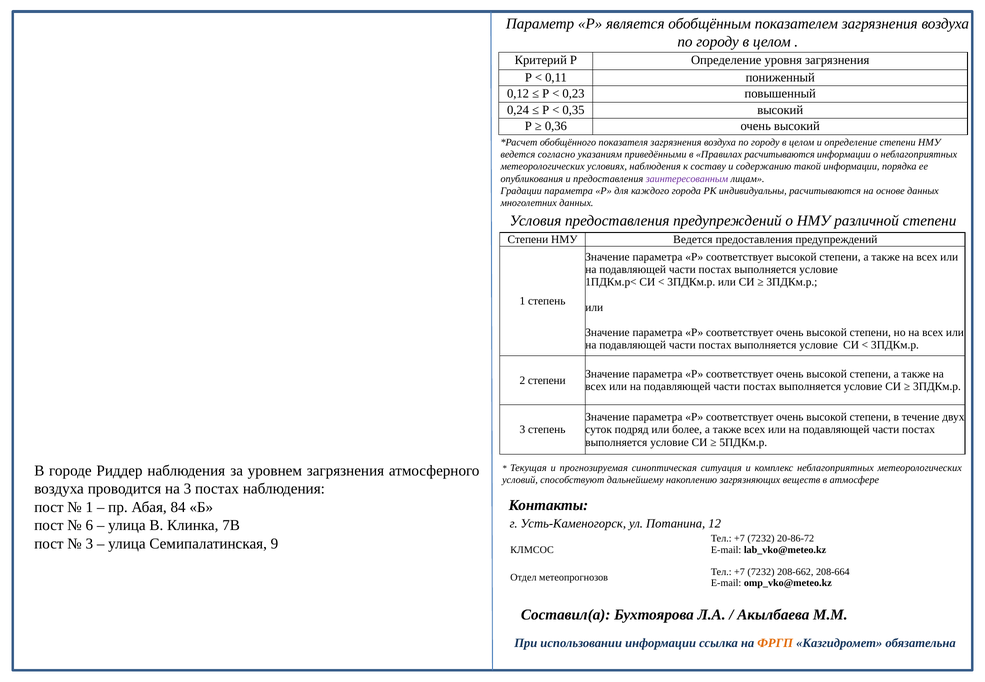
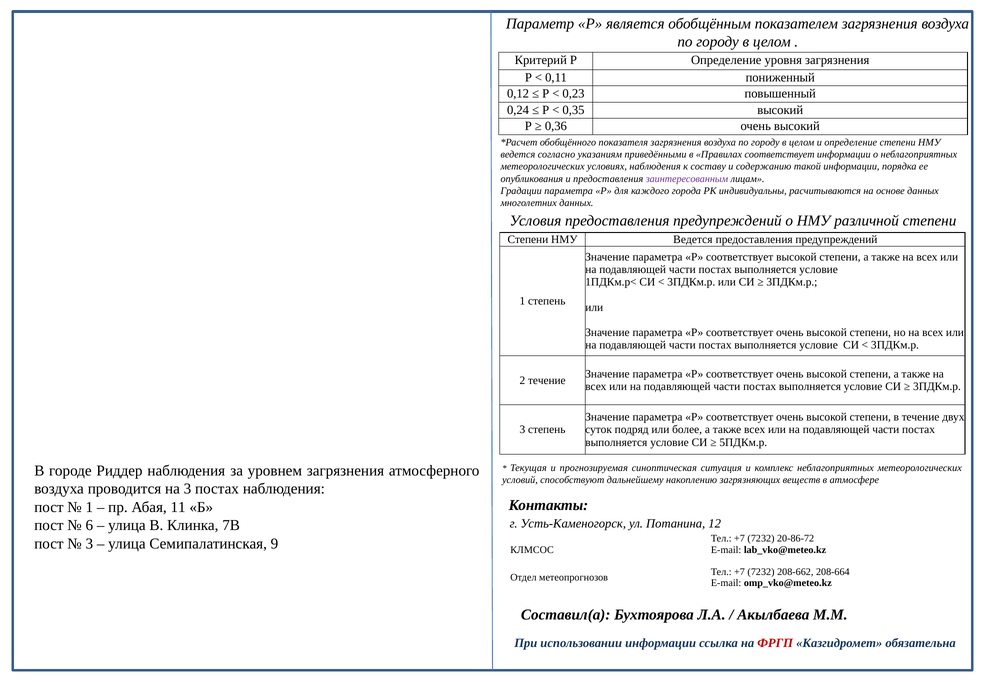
Правилах расчитываются: расчитываются -> соответствует (780, 154)
2 степени: степени -> течение (547, 380)
84: 84 -> 11 (178, 507)
ФРГП colour: orange -> red (775, 643)
